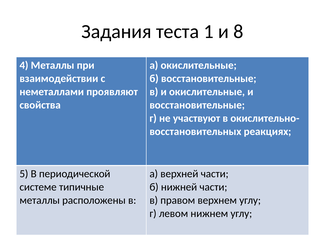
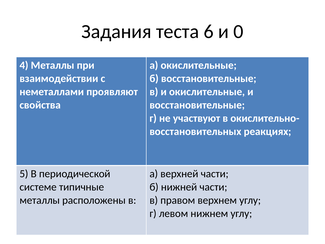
1: 1 -> 6 (209, 31)
8: 8 -> 0 (238, 31)
